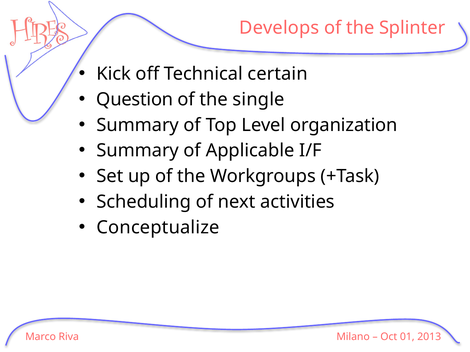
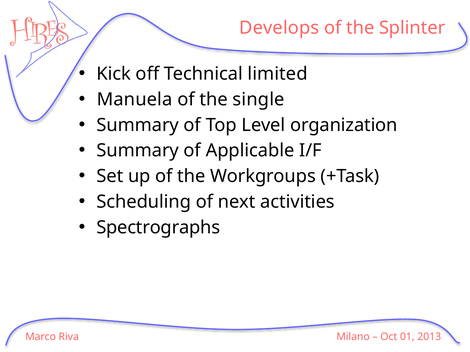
certain: certain -> limited (278, 74)
Question: Question -> Manuela (135, 100)
Conceptualize: Conceptualize -> Spectrographs (158, 228)
